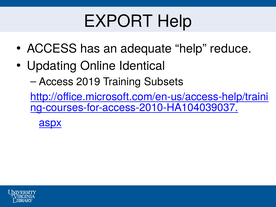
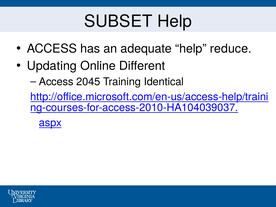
EXPORT: EXPORT -> SUBSET (118, 21)
Identical: Identical -> Different (142, 66)
2019: 2019 -> 2045 (88, 82)
Subsets: Subsets -> Identical (164, 82)
